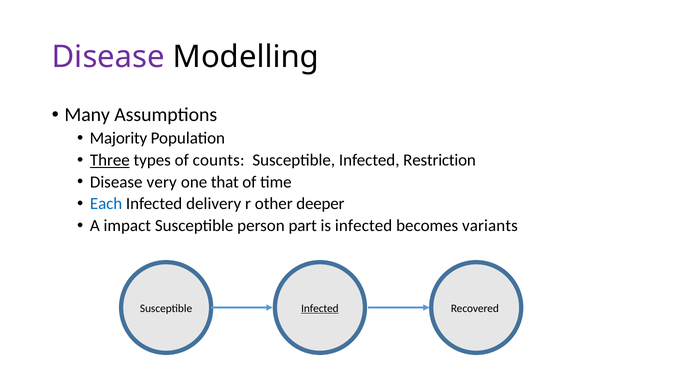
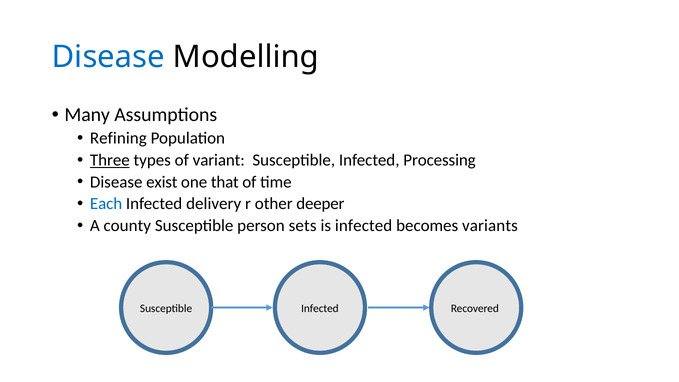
Disease colour: purple -> blue (108, 57)
Majority: Majority -> Refining (118, 138)
counts: counts -> variant (219, 160)
Restriction: Restriction -> Processing (440, 160)
very: very -> exist (162, 182)
impact: impact -> county (127, 226)
part: part -> sets (303, 226)
Infected underline: present -> none (320, 308)
